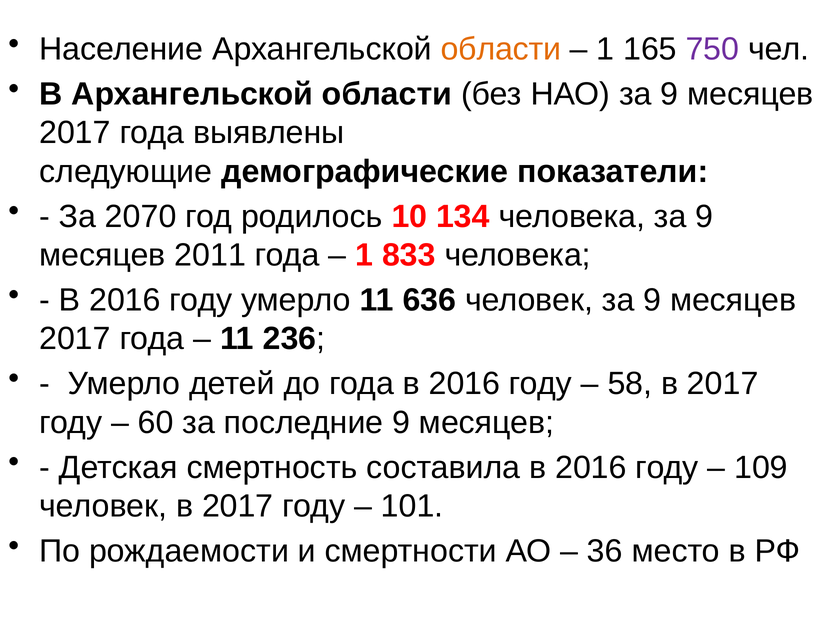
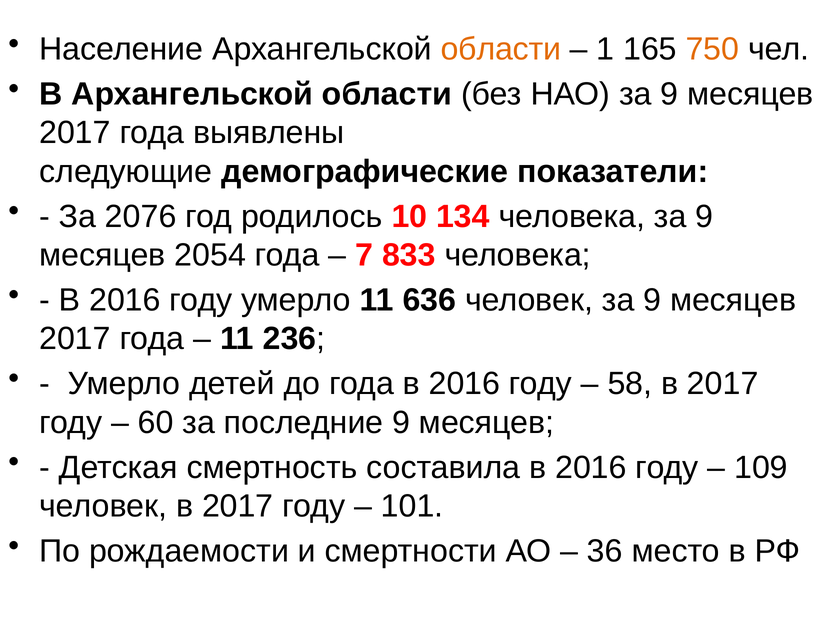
750 colour: purple -> orange (712, 49)
2070: 2070 -> 2076 (141, 217)
2011: 2011 -> 2054 (210, 255)
1: 1 -> 7 (364, 255)
